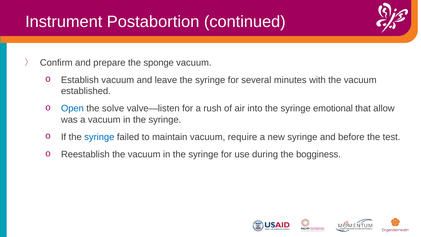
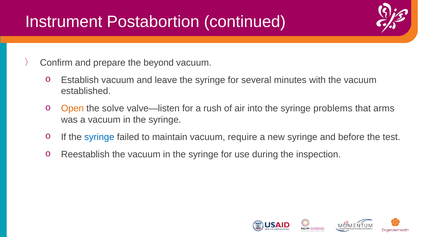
sponge: sponge -> beyond (159, 63)
Open colour: blue -> orange (72, 108)
emotional: emotional -> problems (333, 108)
allow: allow -> arms (384, 108)
bogginess: bogginess -> inspection (318, 154)
